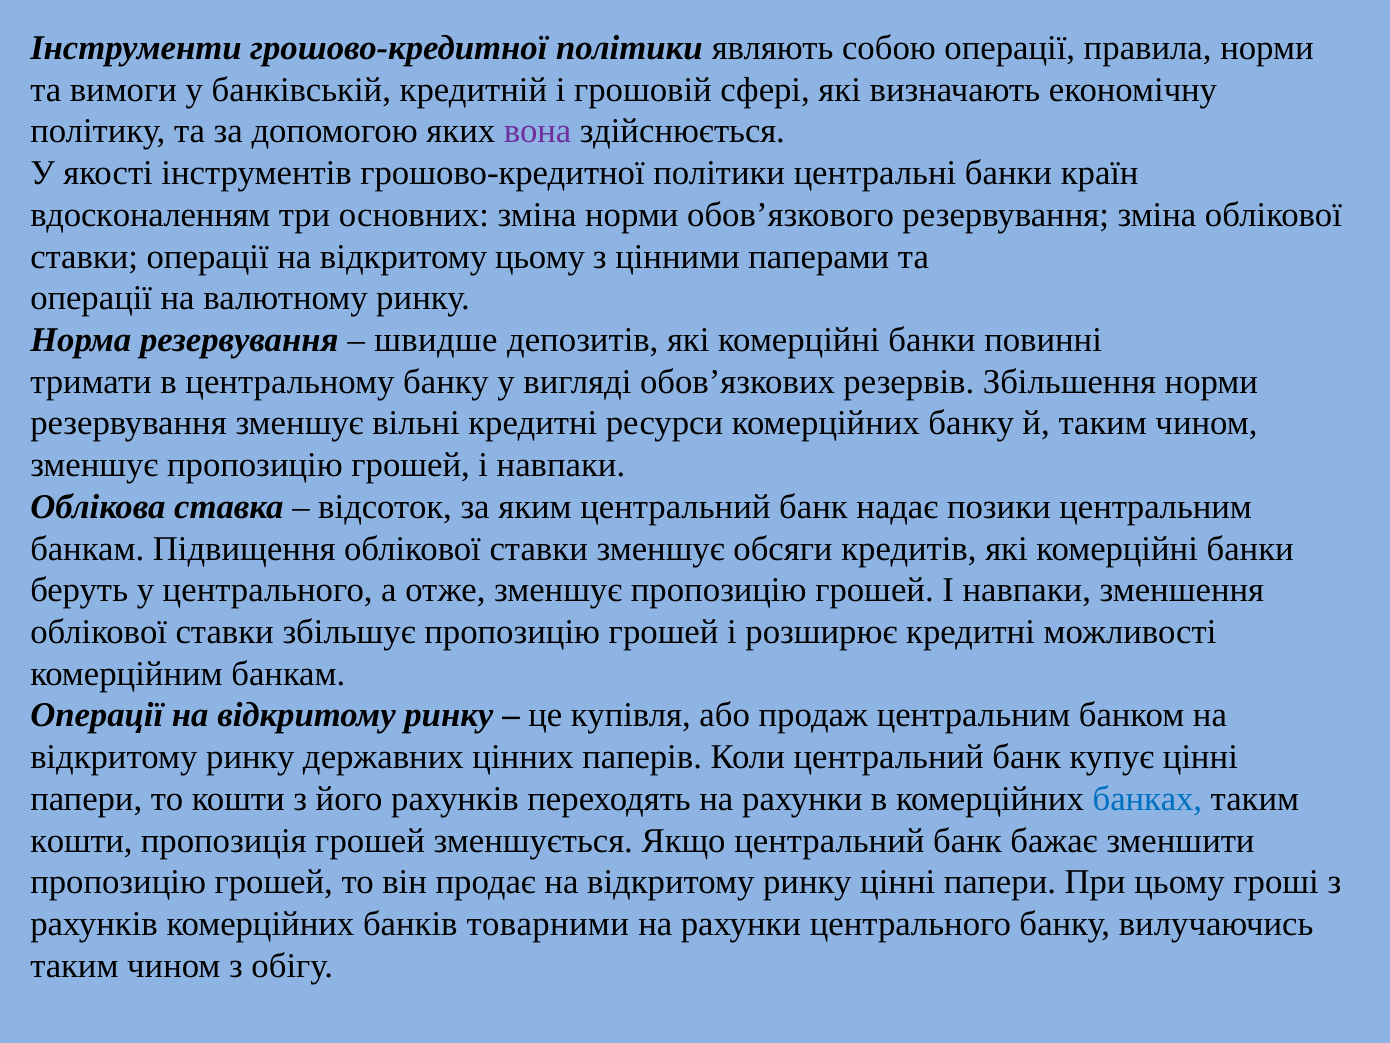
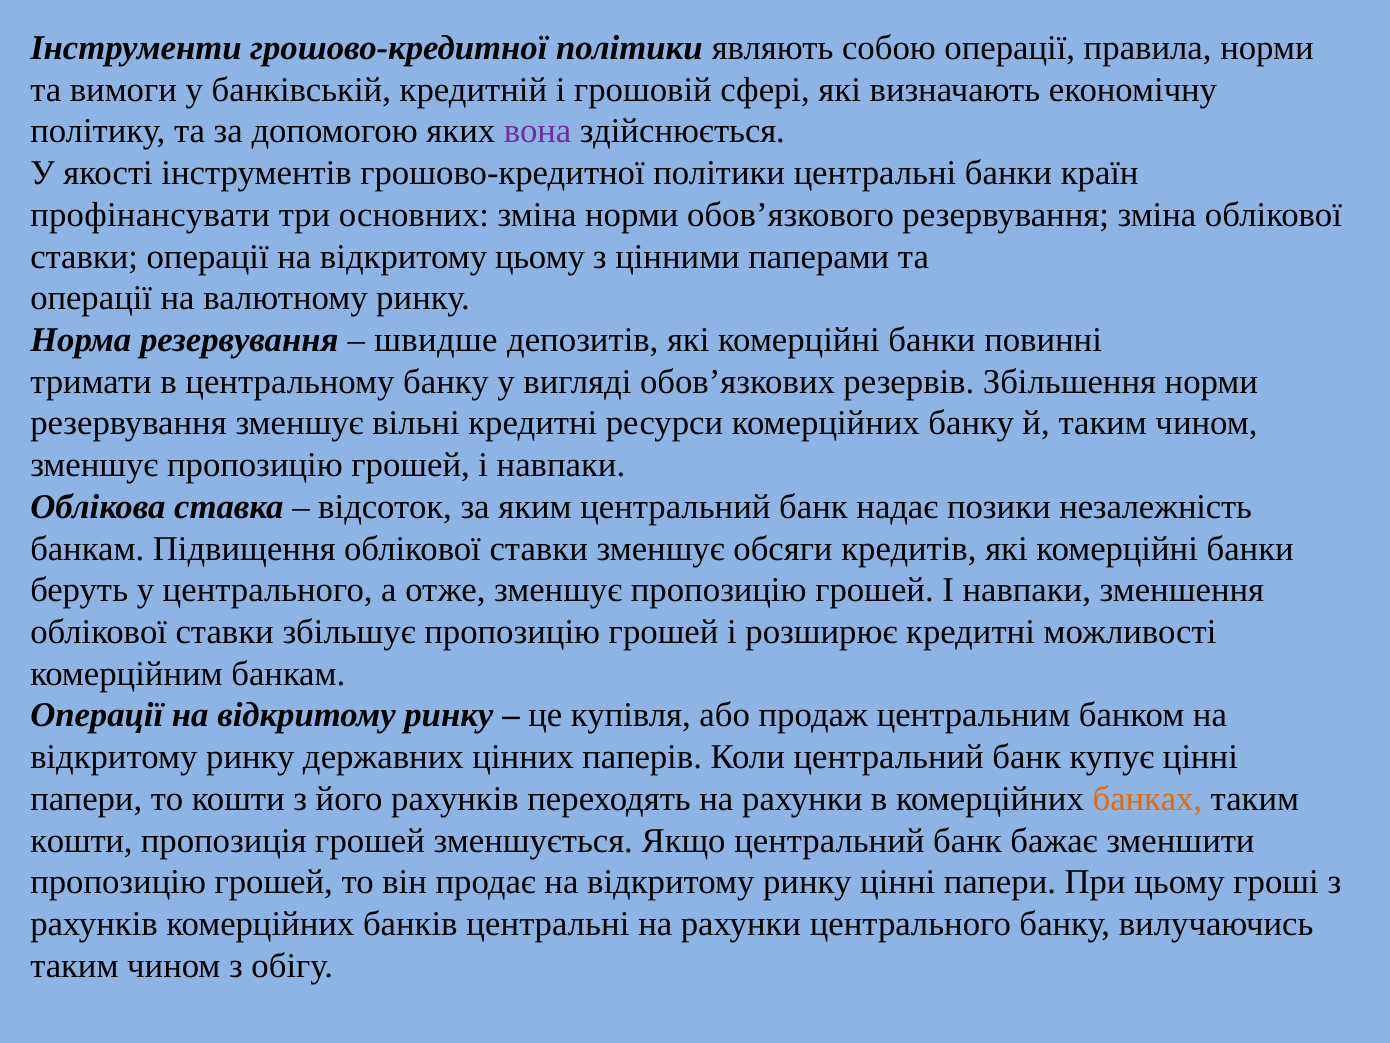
вдосконаленням: вдосконаленням -> профінансувати (150, 215)
позики центральним: центральним -> незалежність (1156, 507)
банках colour: blue -> orange (1147, 799)
банків товарними: товарними -> центральні (548, 924)
